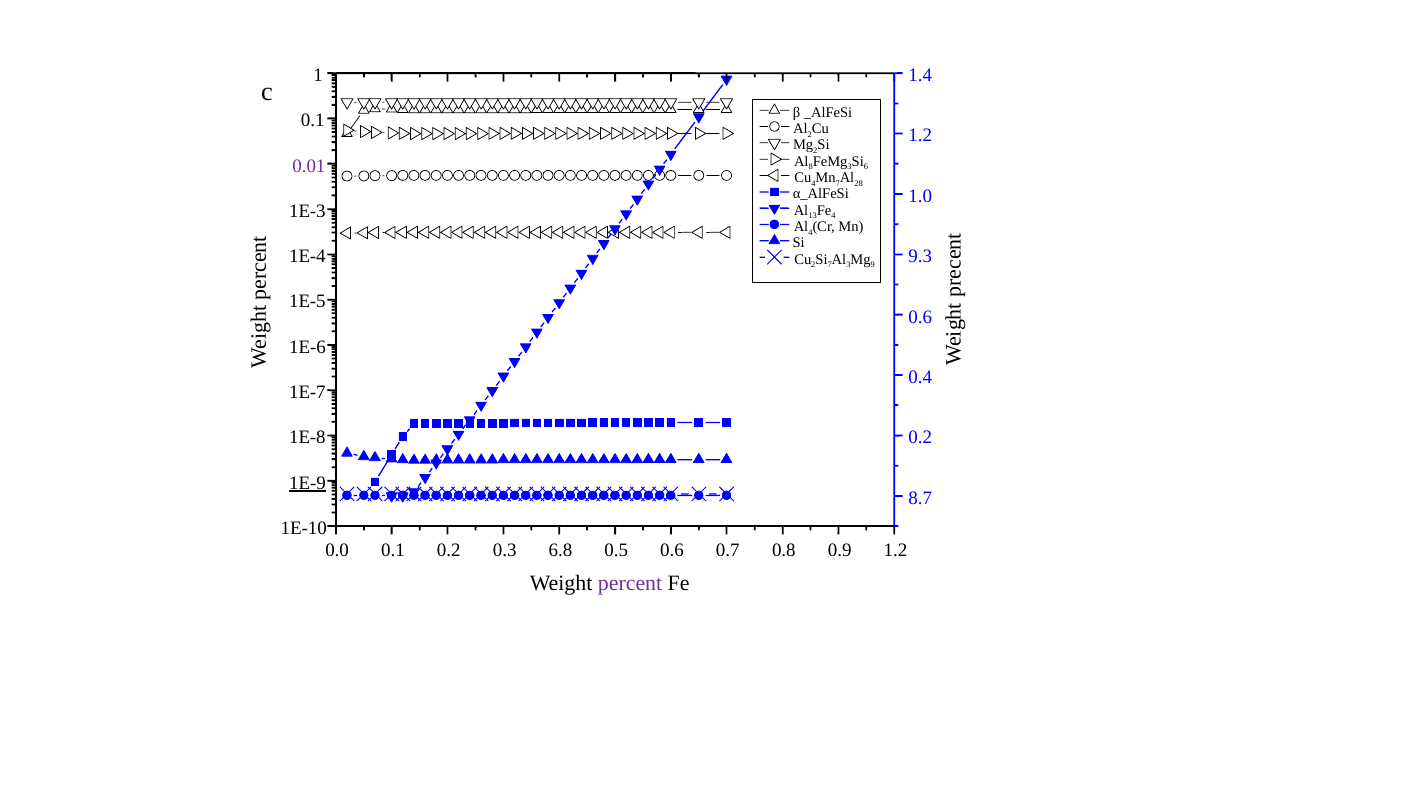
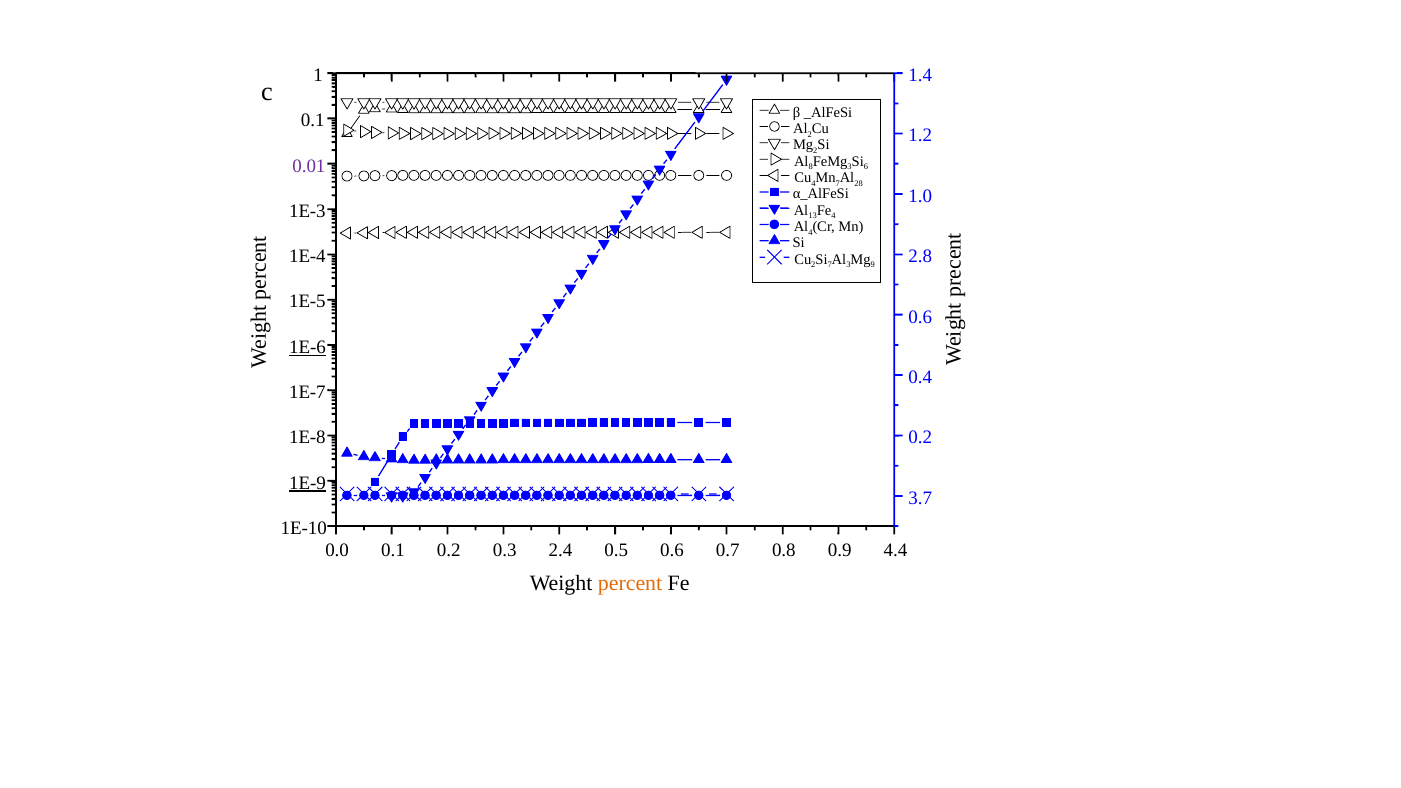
9.3: 9.3 -> 2.8 (920, 256)
1E-6 underline: none -> present (307, 347)
8.7: 8.7 -> 3.7 (920, 498)
6.8: 6.8 -> 2.4 (561, 551)
0.9 1.2: 1.2 -> 4.4 (896, 551)
percent colour: purple -> orange (630, 584)
